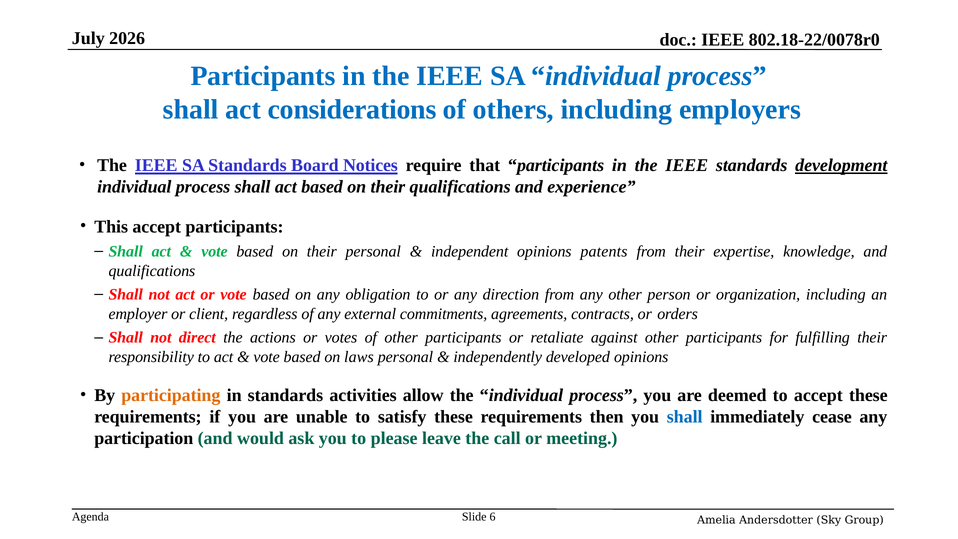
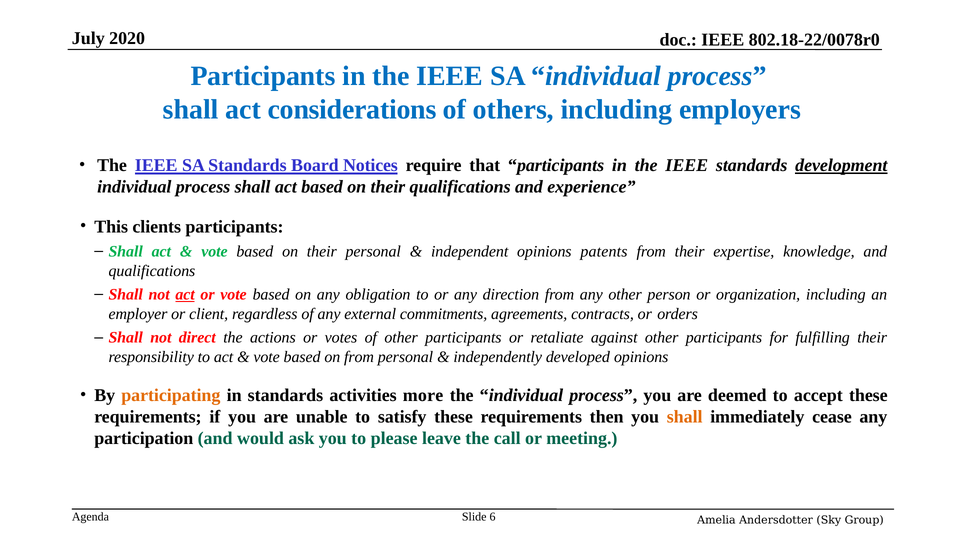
2026: 2026 -> 2020 (127, 38)
This accept: accept -> clients (157, 227)
act underline: none -> present (185, 295)
on laws: laws -> from (359, 357)
allow: allow -> more (423, 395)
shall colour: blue -> orange (685, 417)
